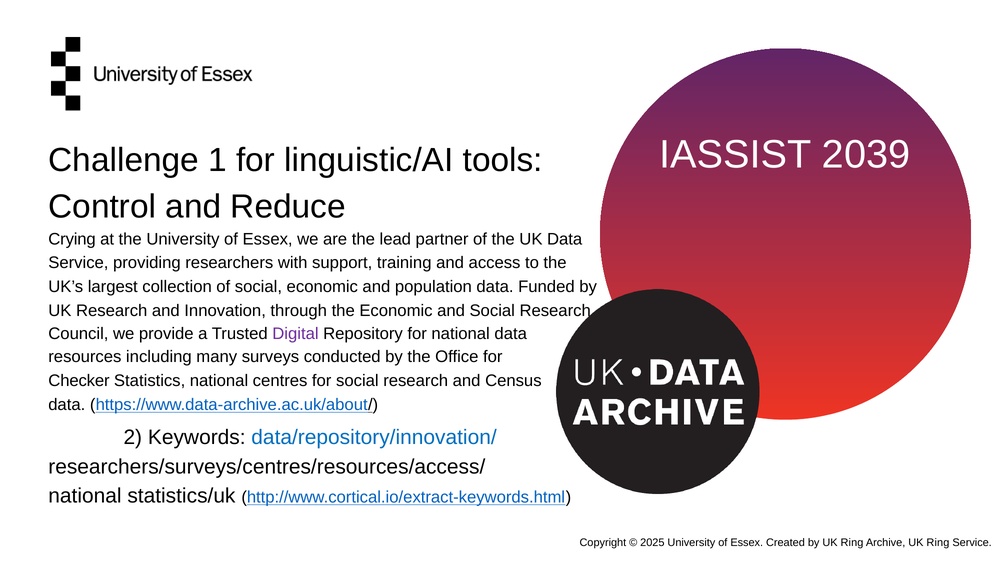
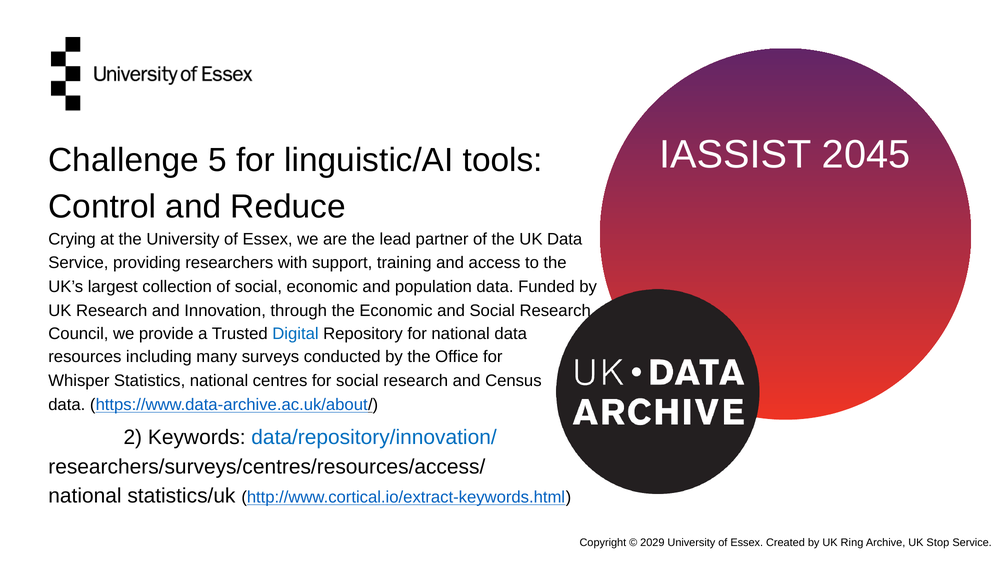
2039: 2039 -> 2045 (866, 155)
1: 1 -> 5 (217, 160)
Digital colour: purple -> blue (295, 334)
Checker: Checker -> Whisper (79, 381)
2025: 2025 -> 2029 (652, 543)
Archive UK Ring: Ring -> Stop (938, 543)
